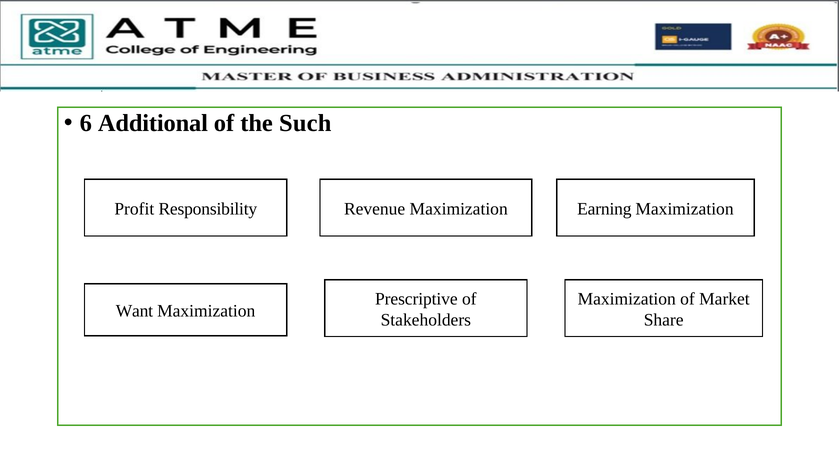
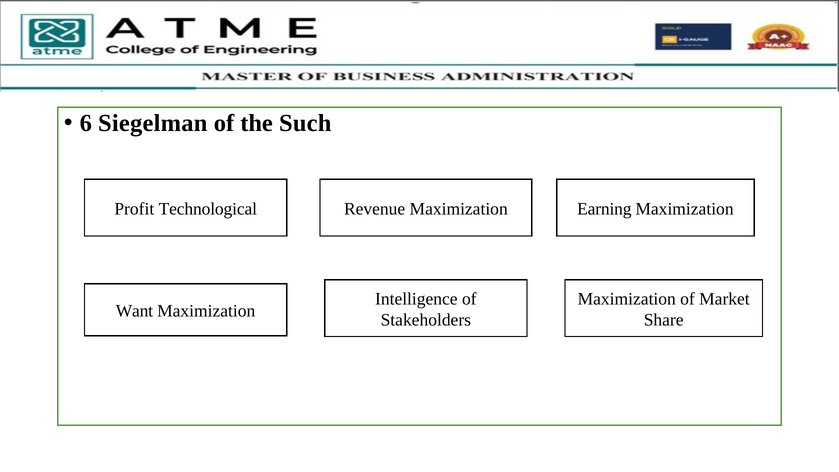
Additional: Additional -> Siegelman (153, 123)
Responsibility: Responsibility -> Technological (208, 209)
Prescriptive: Prescriptive -> Intelligence (416, 299)
